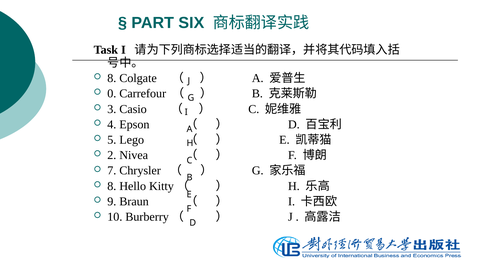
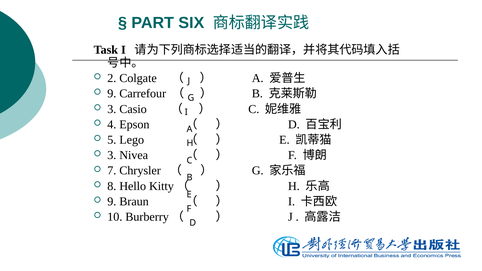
8: 8 -> 2 (112, 78)
0: 0 -> 9 (112, 94)
2: 2 -> 3 (112, 155)
